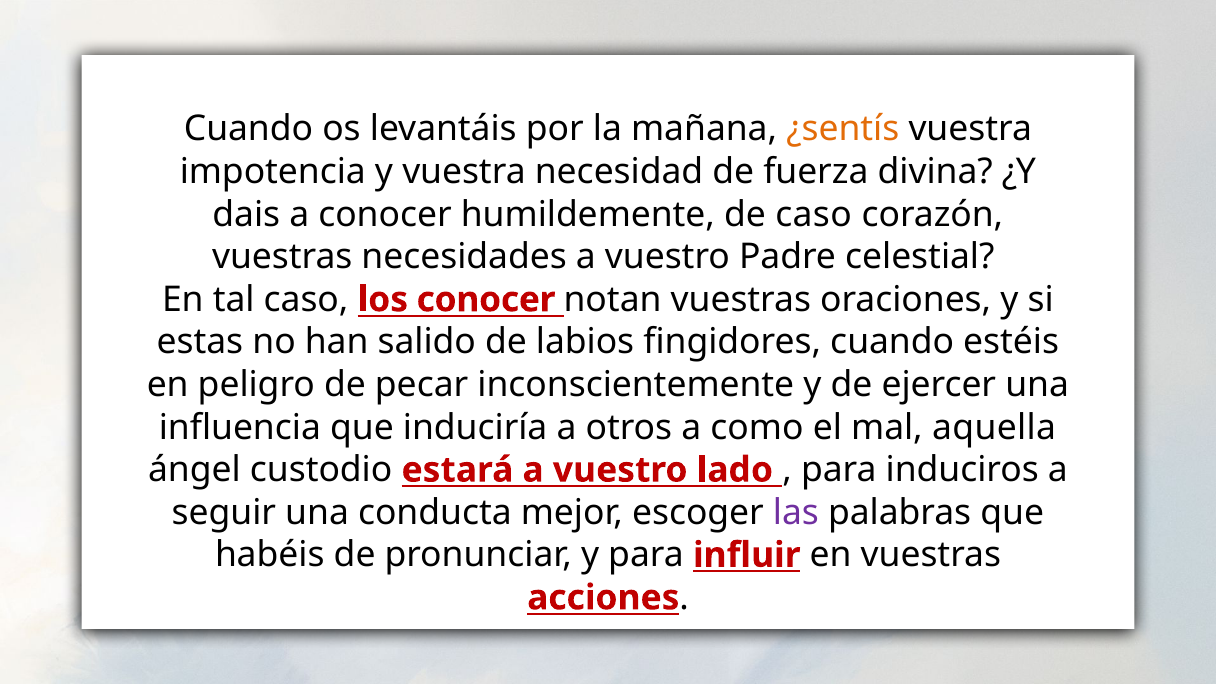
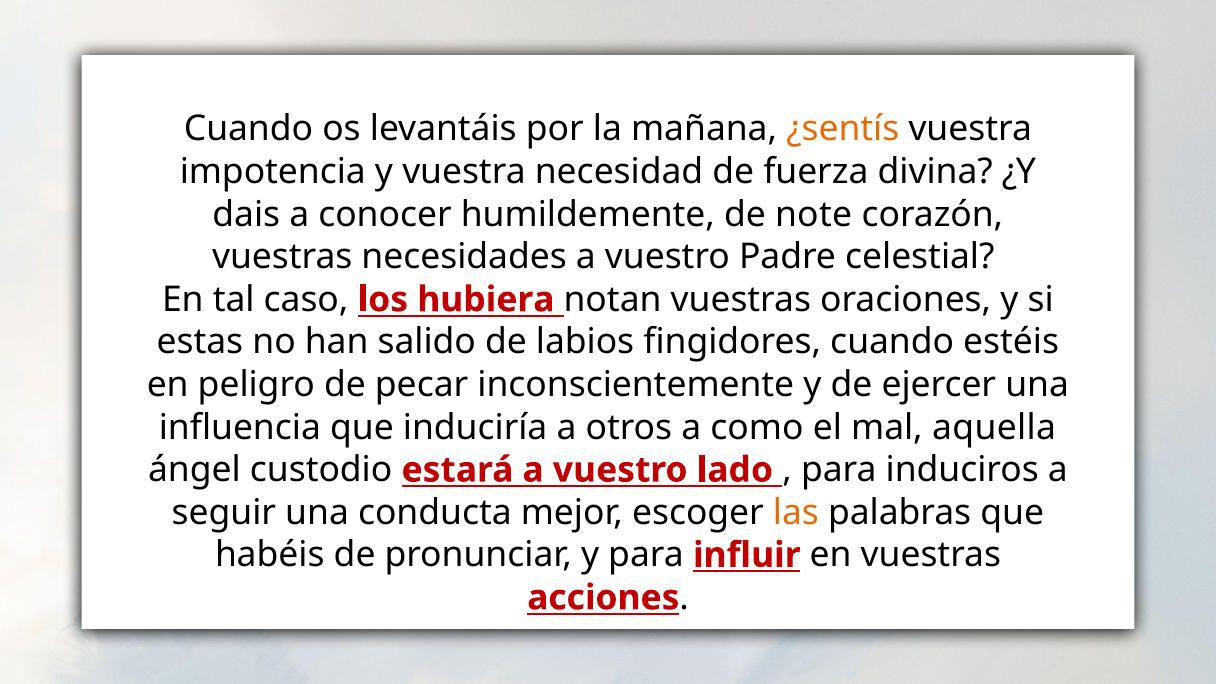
de caso: caso -> note (814, 214)
los conocer: conocer -> hubiera (486, 300)
las colour: purple -> orange (796, 513)
